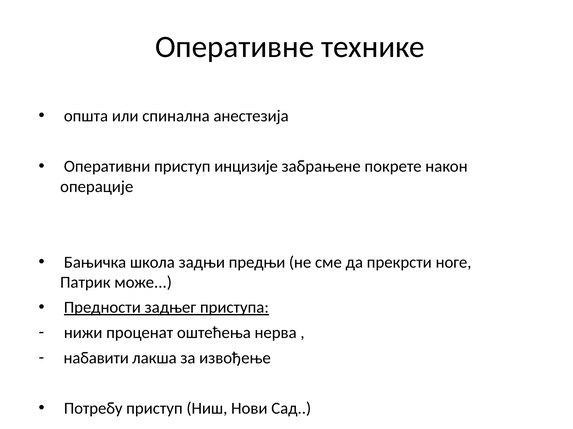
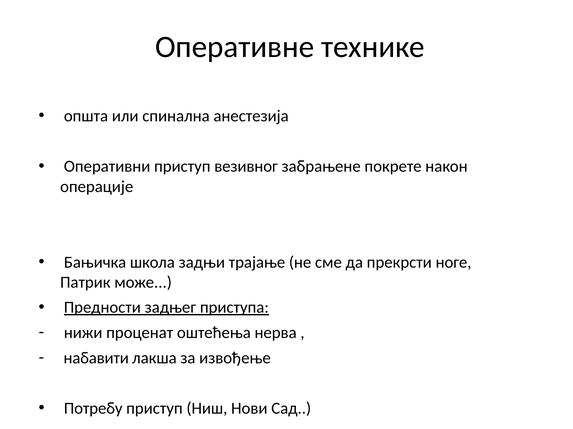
инцизије: инцизије -> везивног (246, 167)
предњи: предњи -> трајање (257, 262)
